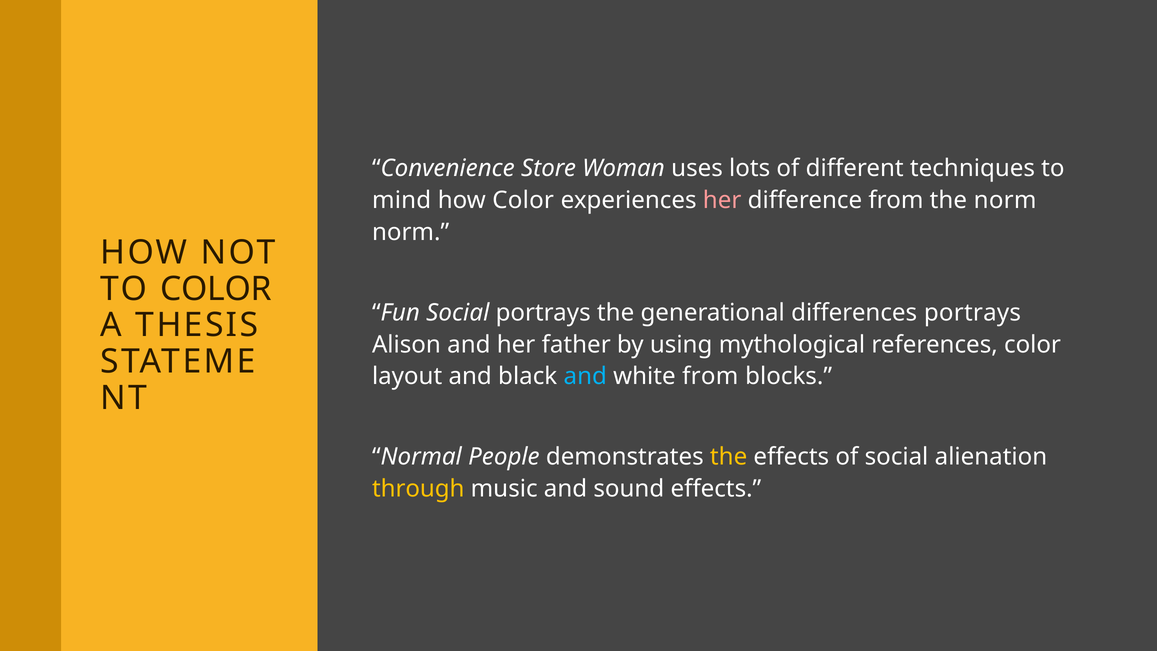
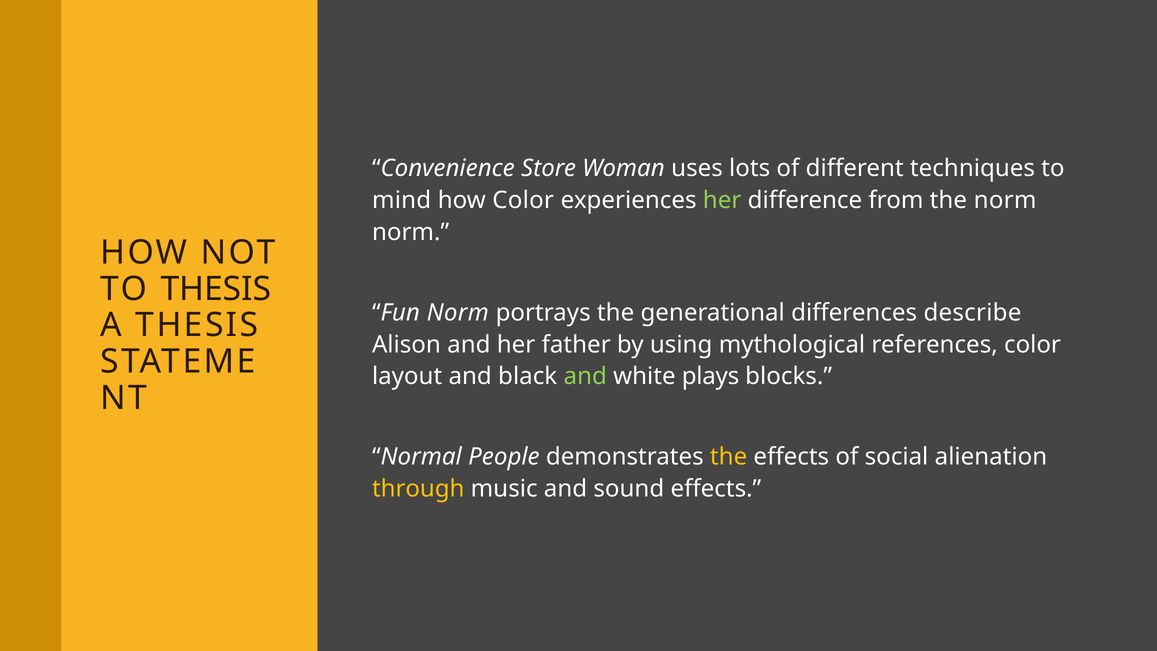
her colour: pink -> light green (722, 200)
TO COLOR: COLOR -> THESIS (216, 289)
Fun Social: Social -> Norm (458, 313)
differences portrays: portrays -> describe (972, 313)
and colour: light blue -> light green (585, 376)
white from: from -> plays (710, 376)
